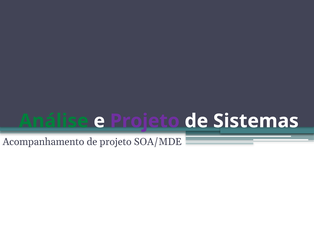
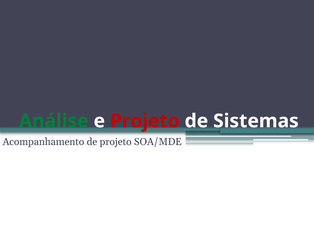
Projeto colour: purple -> red (145, 121)
